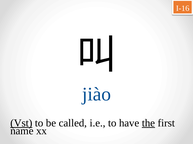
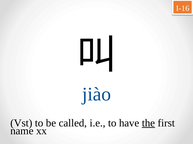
Vst underline: present -> none (21, 124)
